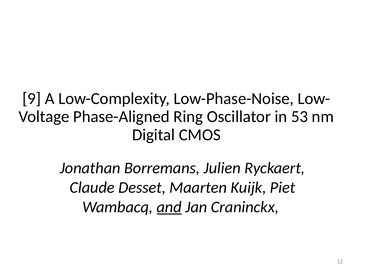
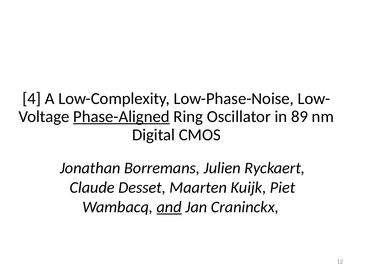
9: 9 -> 4 (32, 98)
Phase-Aligned underline: none -> present (121, 117)
53: 53 -> 89 (300, 117)
